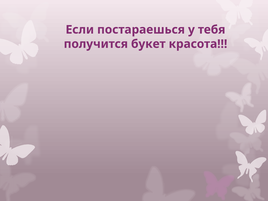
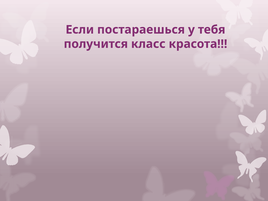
букет: букет -> класс (148, 44)
